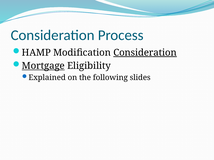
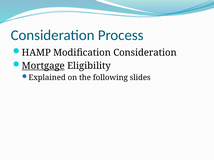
Consideration underline: present -> none (145, 53)
